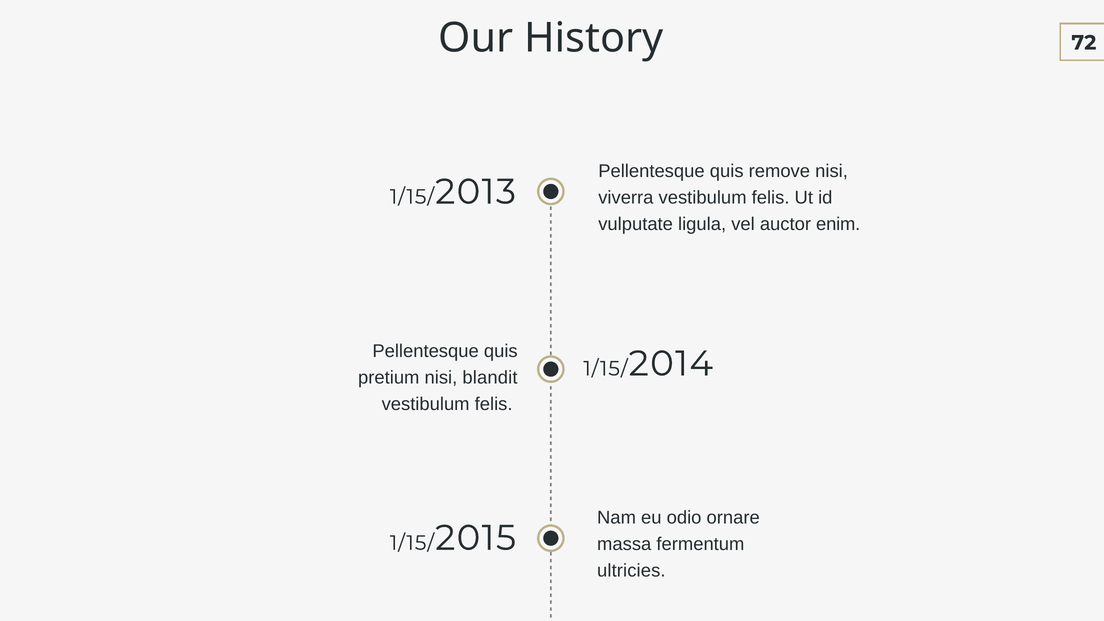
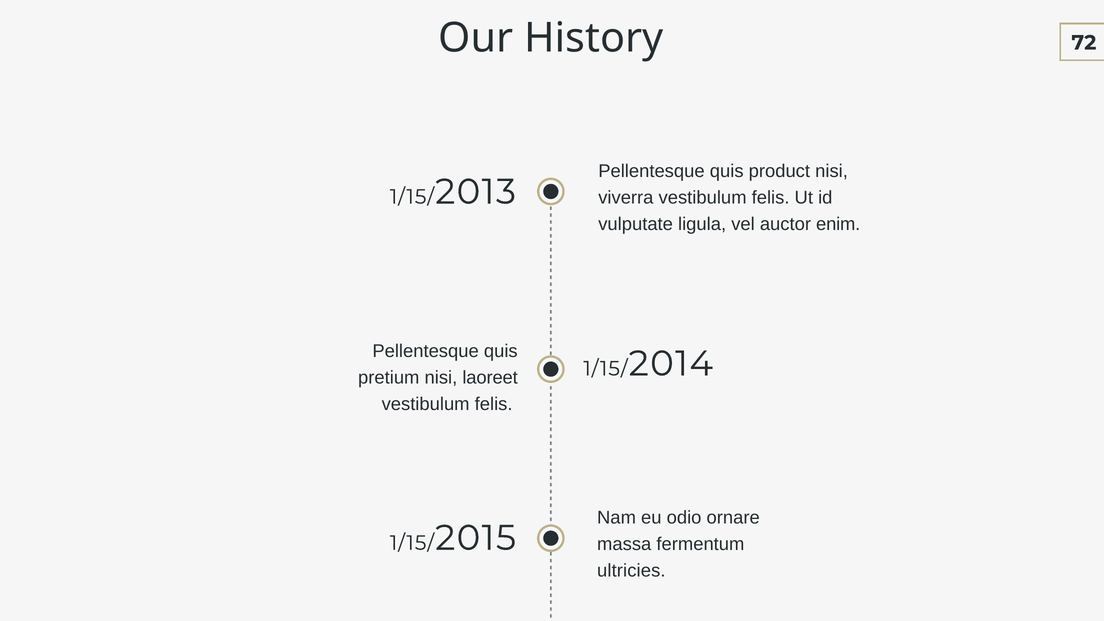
remove: remove -> product (779, 171)
blandit: blandit -> laoreet (490, 378)
